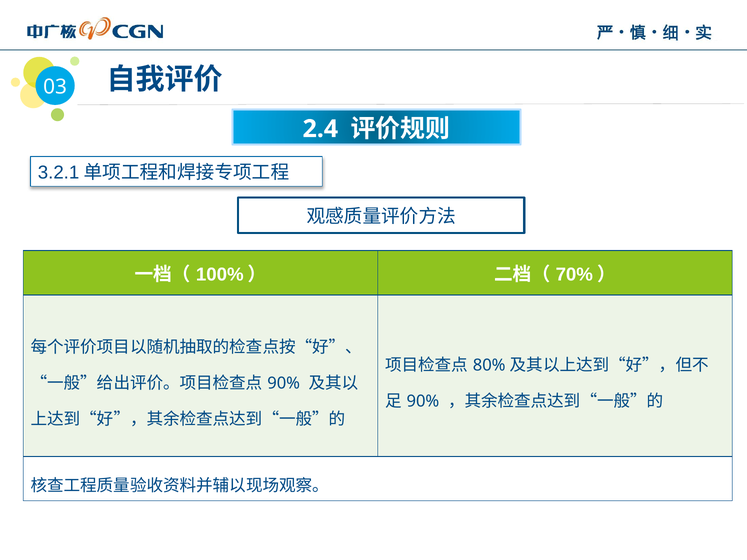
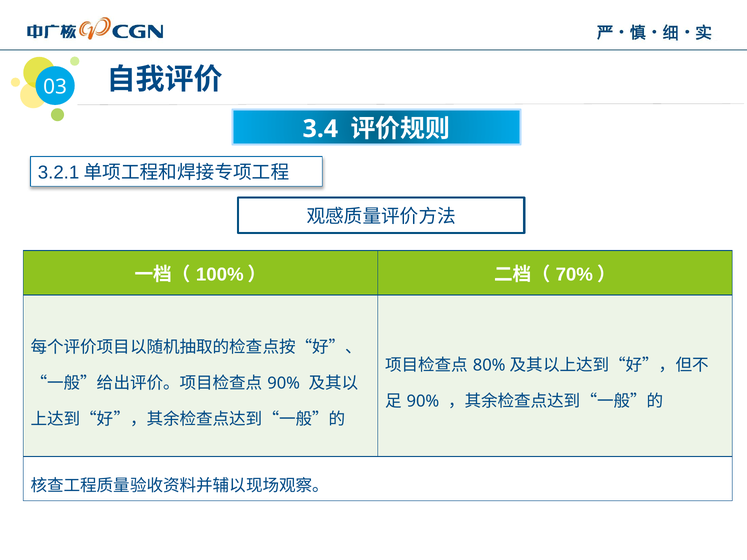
2.4: 2.4 -> 3.4 (320, 129)
